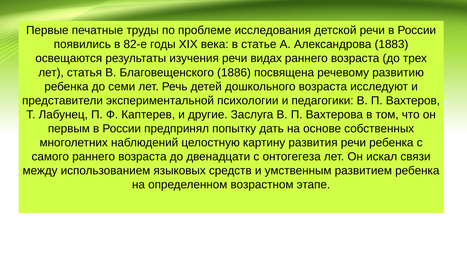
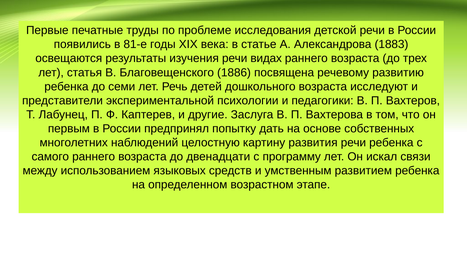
82-е: 82-е -> 81-е (135, 44)
онтогегеза: онтогегеза -> программу (292, 156)
